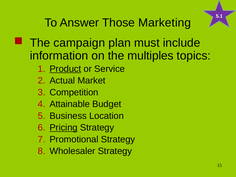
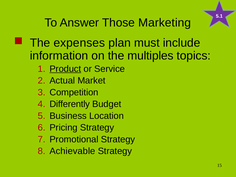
campaign: campaign -> expenses (79, 43)
Attainable: Attainable -> Differently (70, 104)
Pricing underline: present -> none (64, 128)
Wholesaler: Wholesaler -> Achievable (72, 151)
